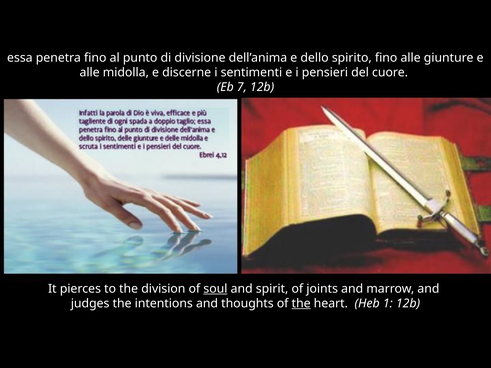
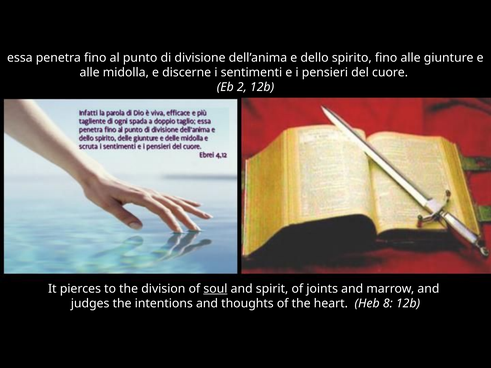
7: 7 -> 2 (242, 87)
the underline: present -> none (301, 304)
1: 1 -> 8 (388, 304)
